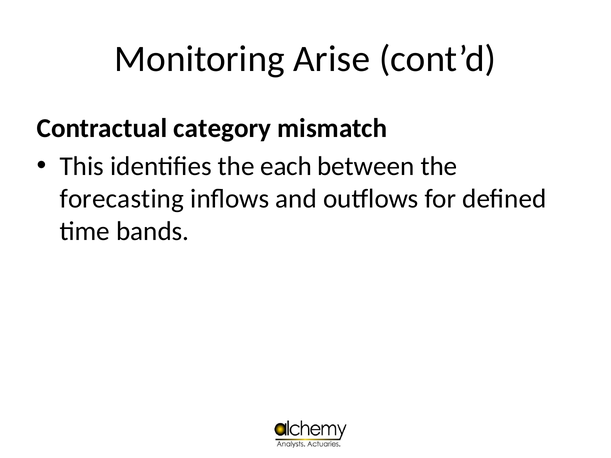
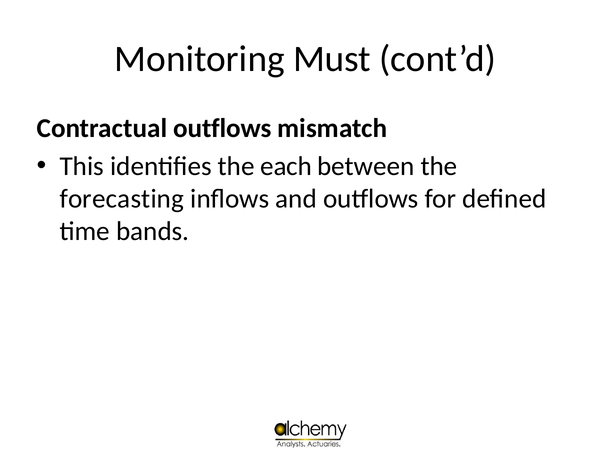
Arise: Arise -> Must (332, 59)
Contractual category: category -> outflows (222, 128)
